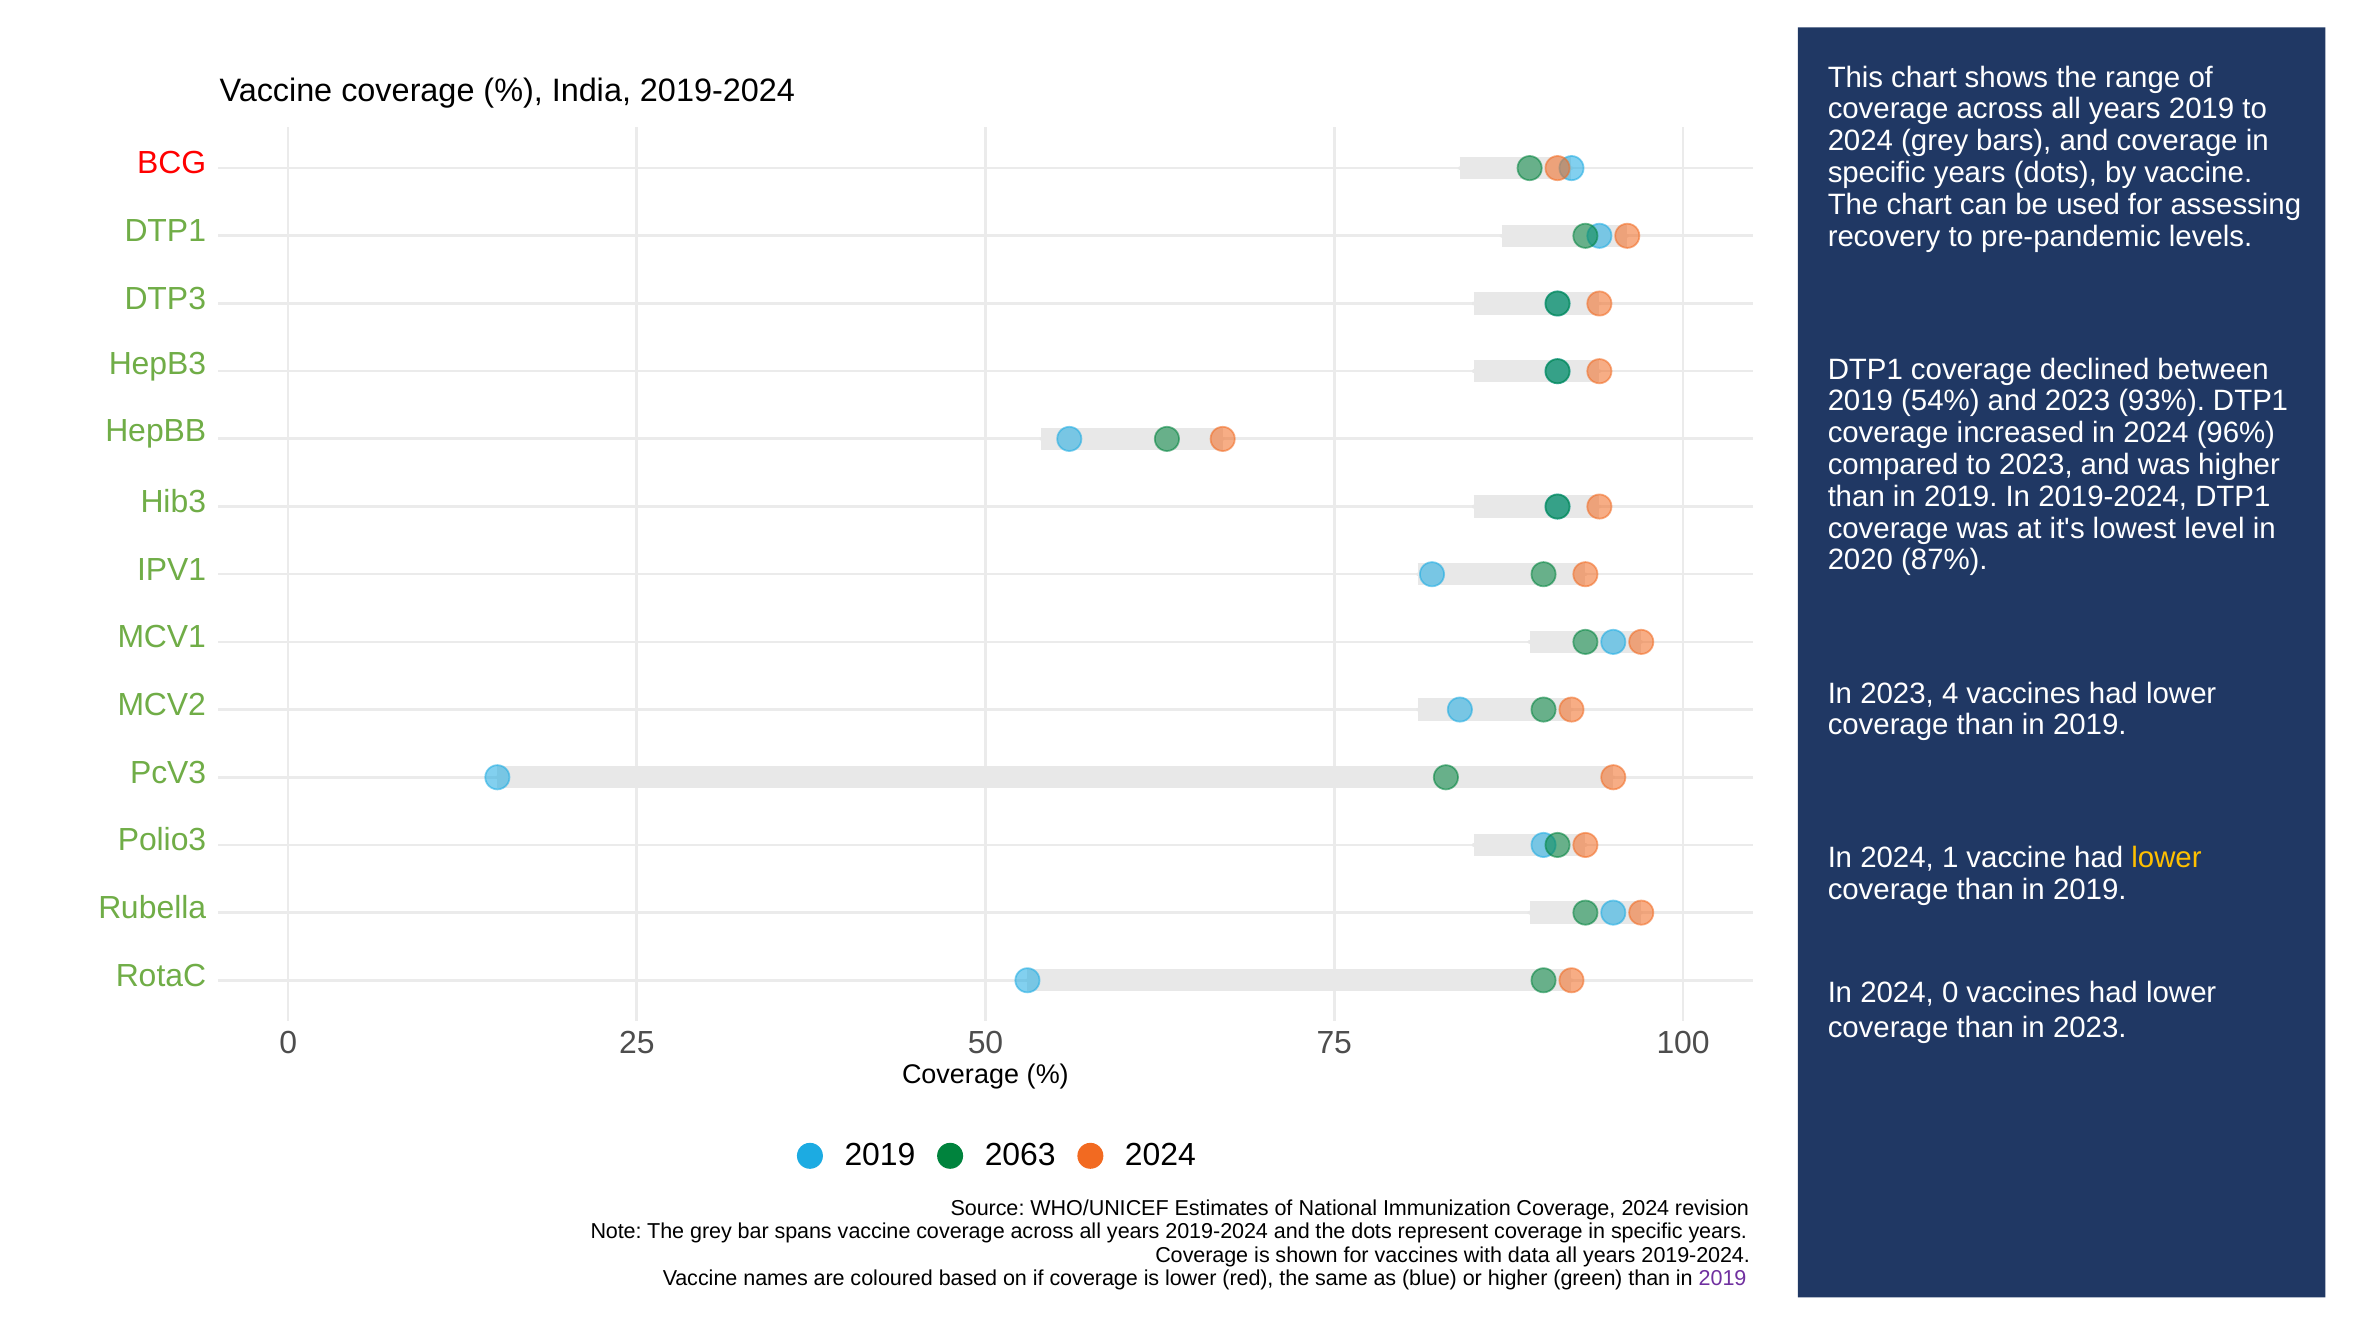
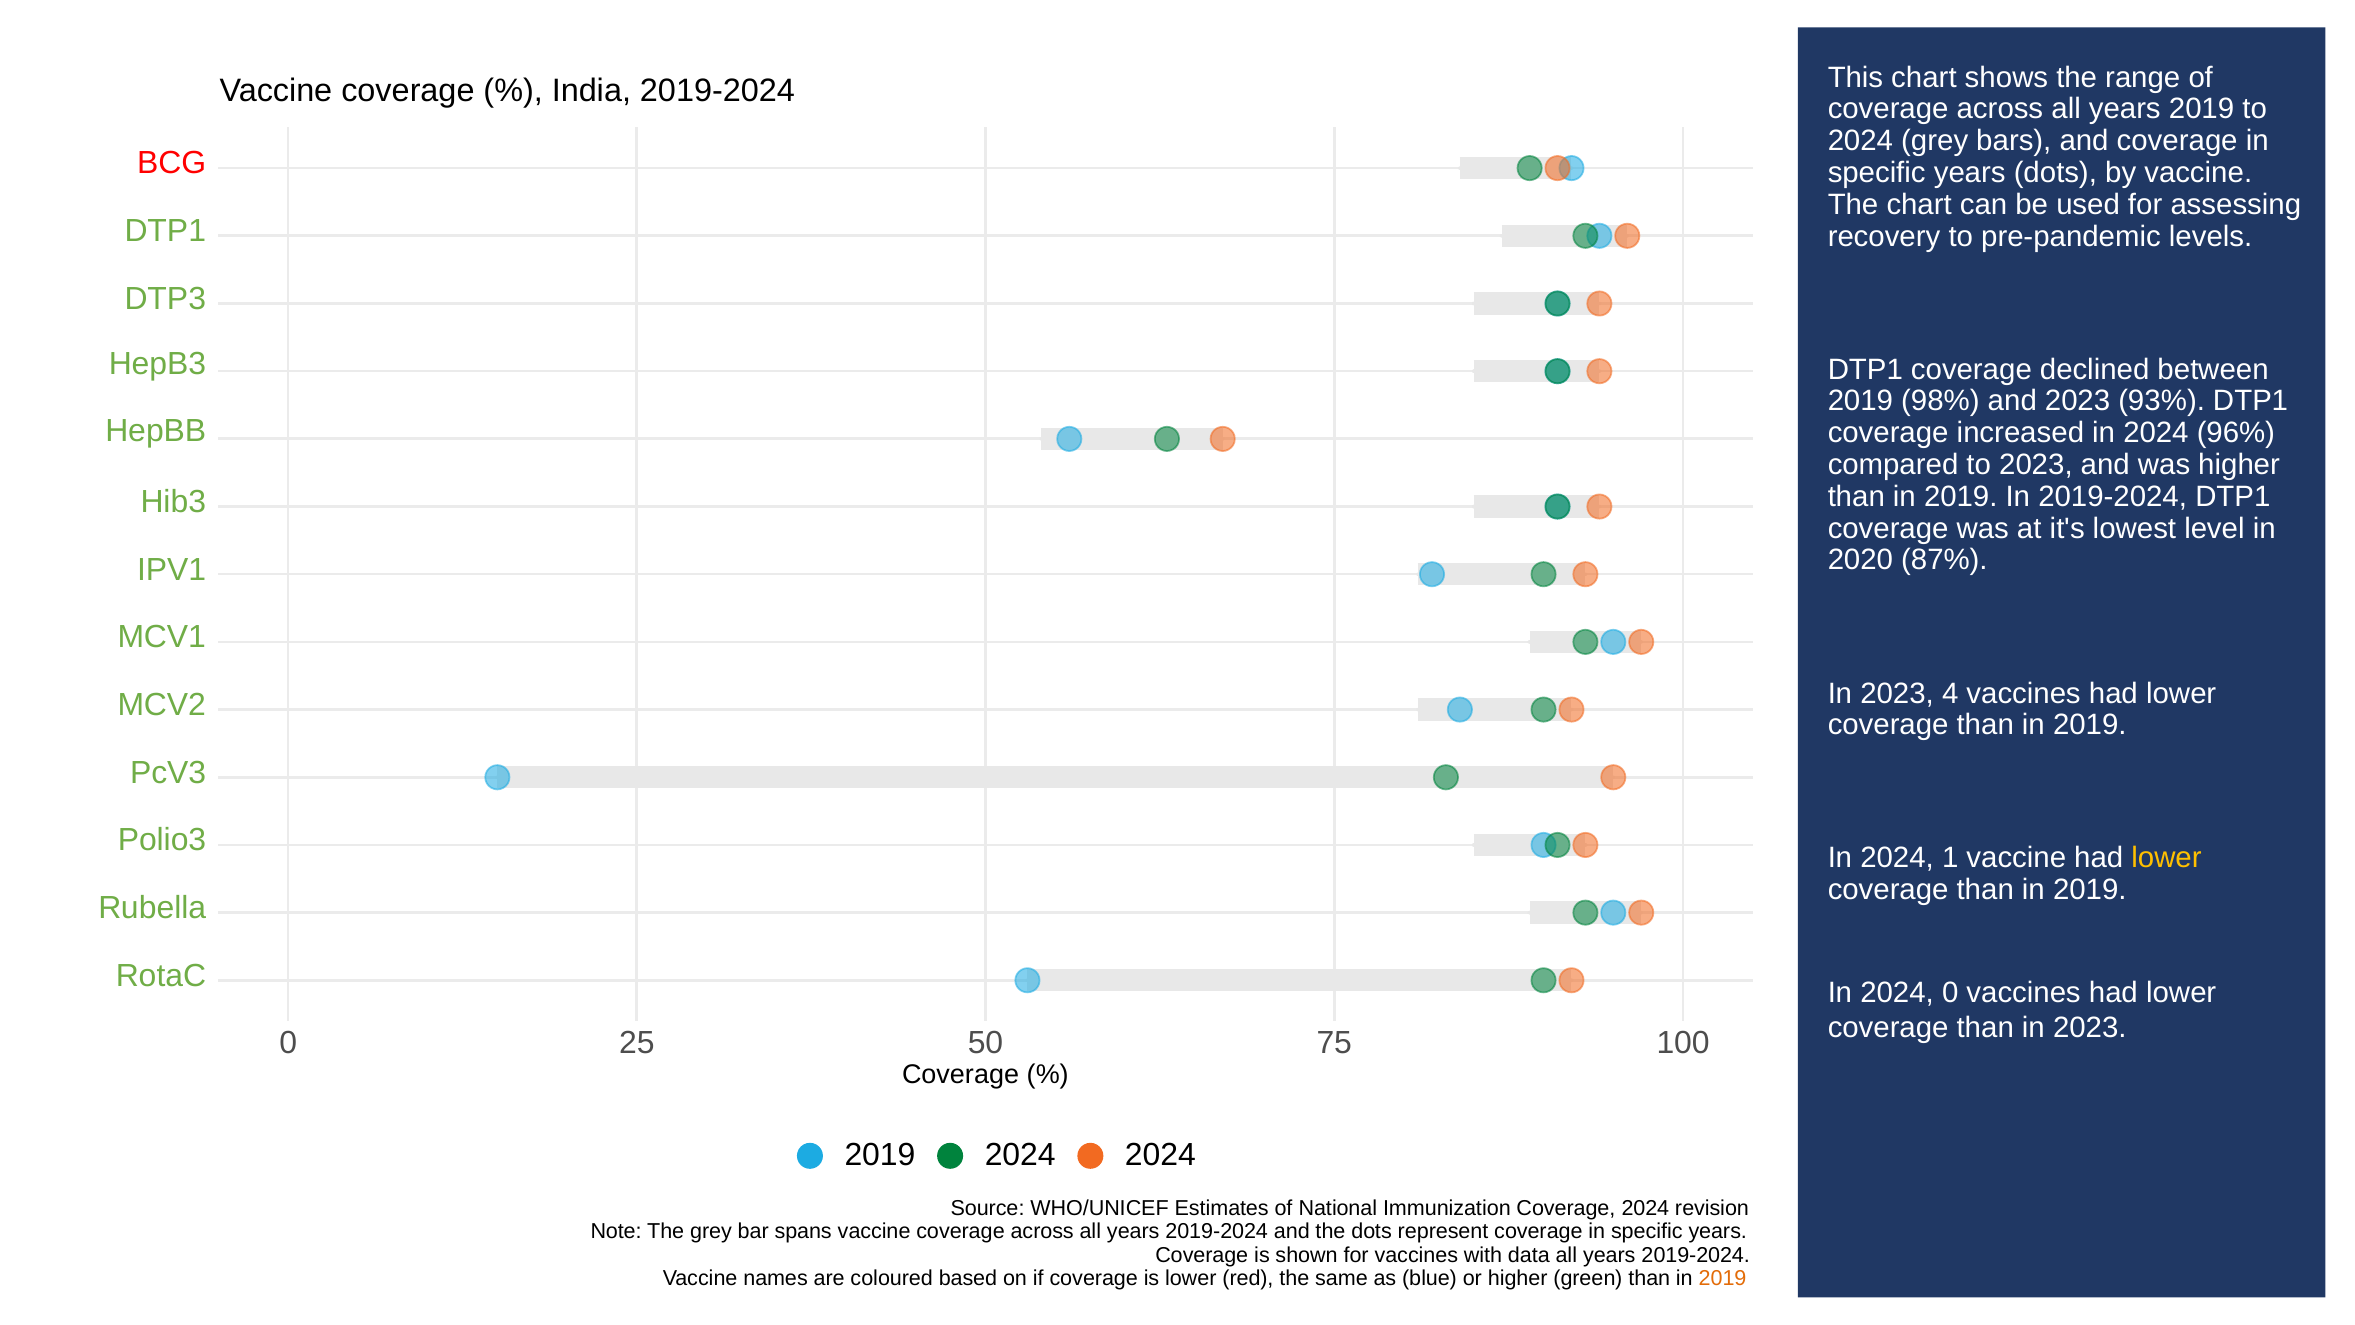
54%: 54% -> 98% (1940, 401)
2019 2063: 2063 -> 2024 (1020, 1154)
2019 colour: purple -> orange (1723, 1278)
